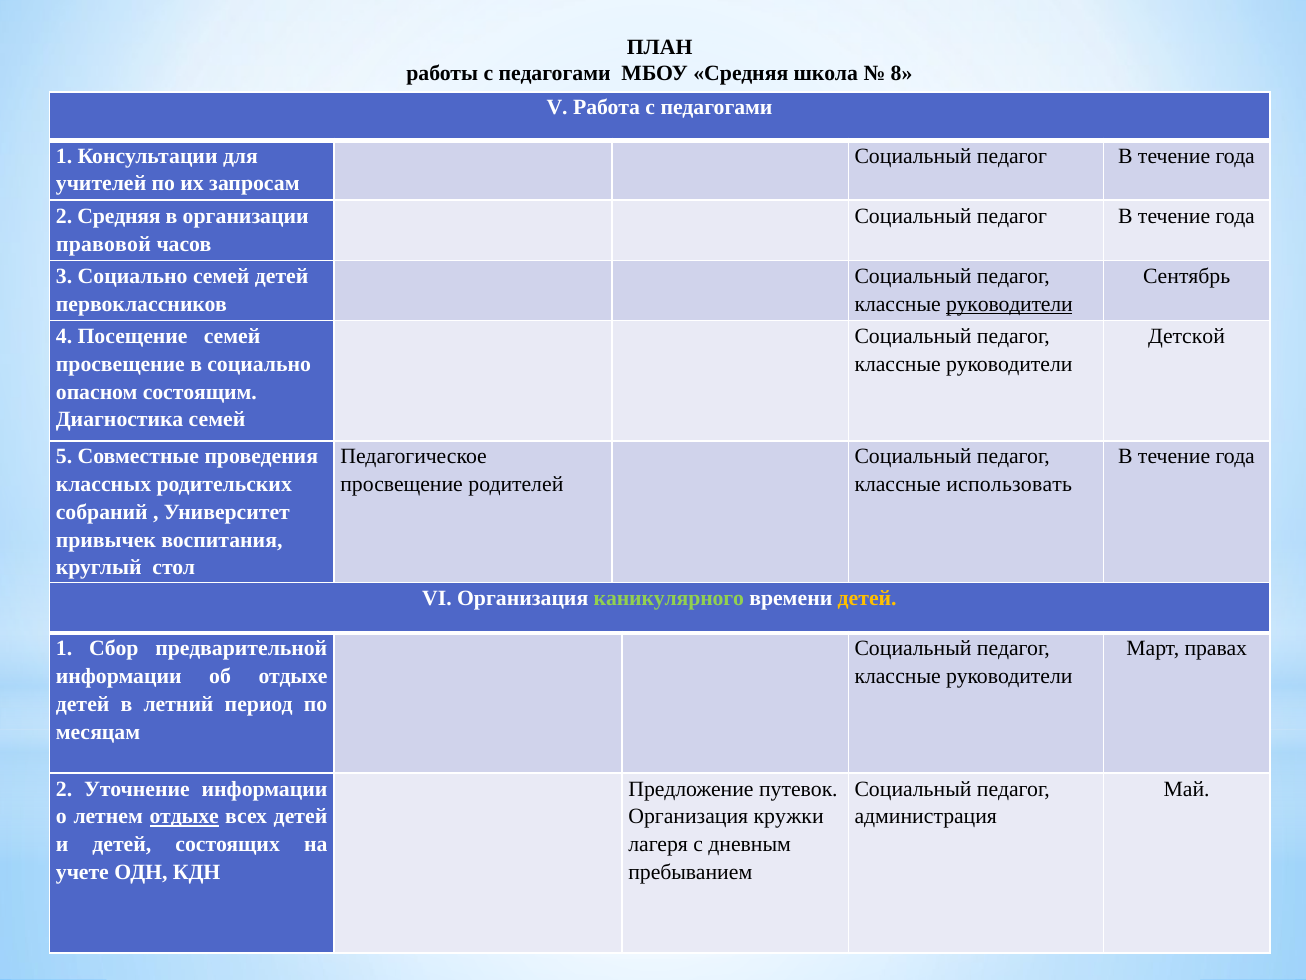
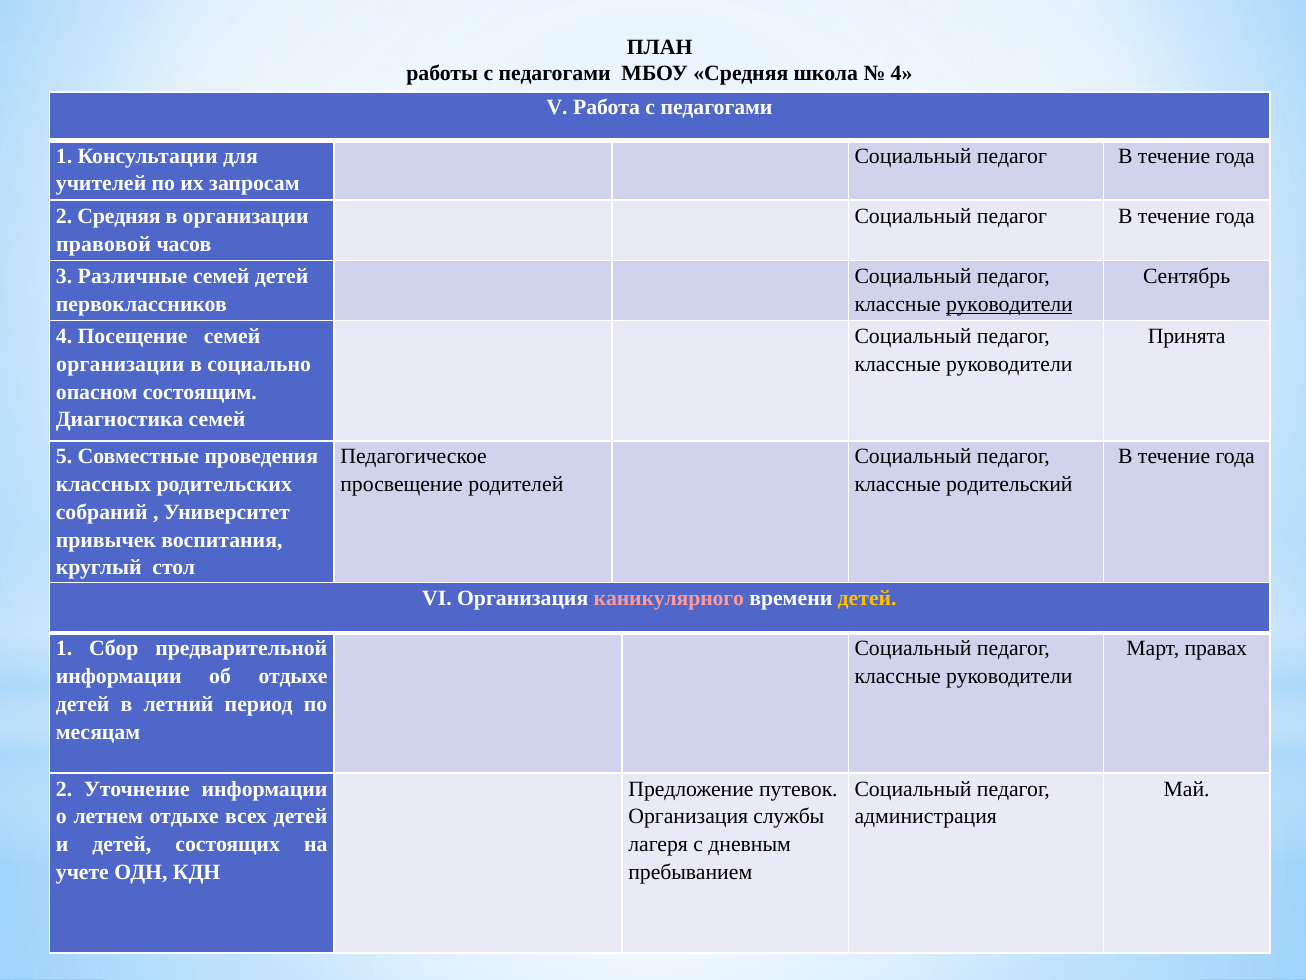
8: 8 -> 4 (902, 73)
3 Социально: Социально -> Различные (133, 276)
Детской: Детской -> Принята (1187, 336)
просвещение: просвещение -> организации (120, 364)
использовать: использовать -> родительский (1009, 484)
каникулярного colour: light green -> pink (669, 598)
отдыхе underline: present -> none (184, 816)
кружки: кружки -> службы (789, 816)
